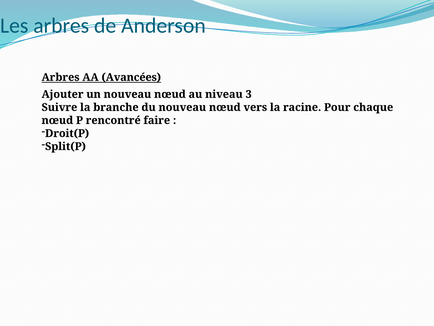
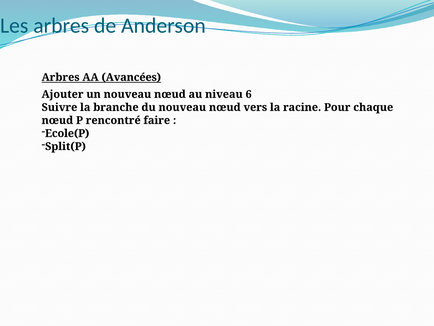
3: 3 -> 6 (249, 94)
Droit(P: Droit(P -> Ecole(P (67, 133)
